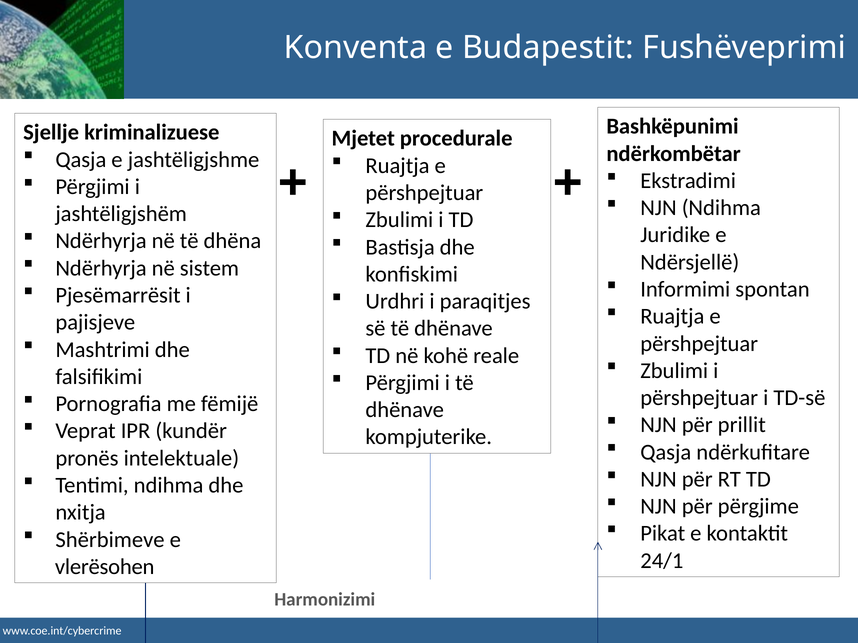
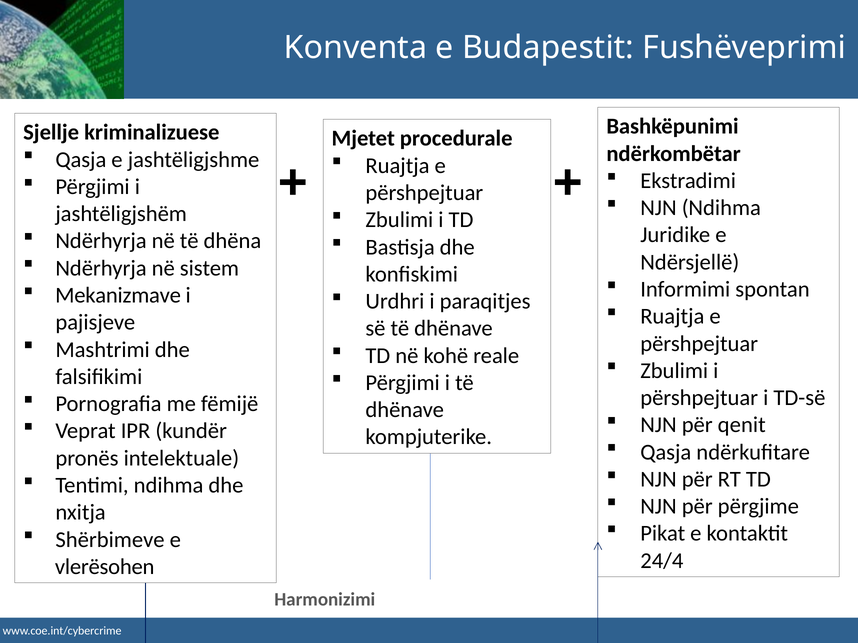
Pjesëmarrësit: Pjesëmarrësit -> Mekanizmave (118, 296)
prillit: prillit -> qenit (742, 425)
24/1: 24/1 -> 24/4 (662, 561)
